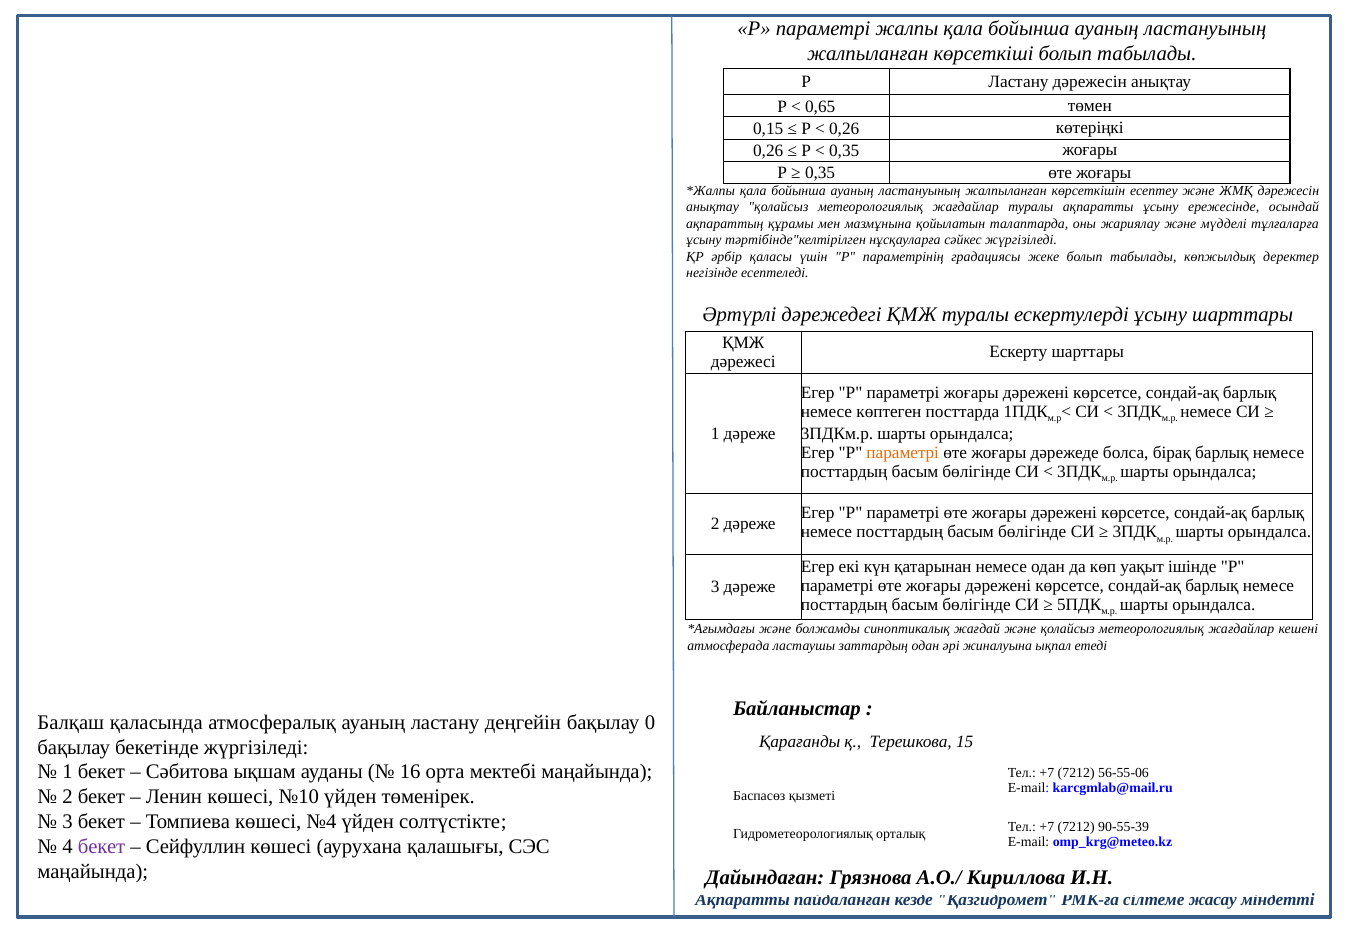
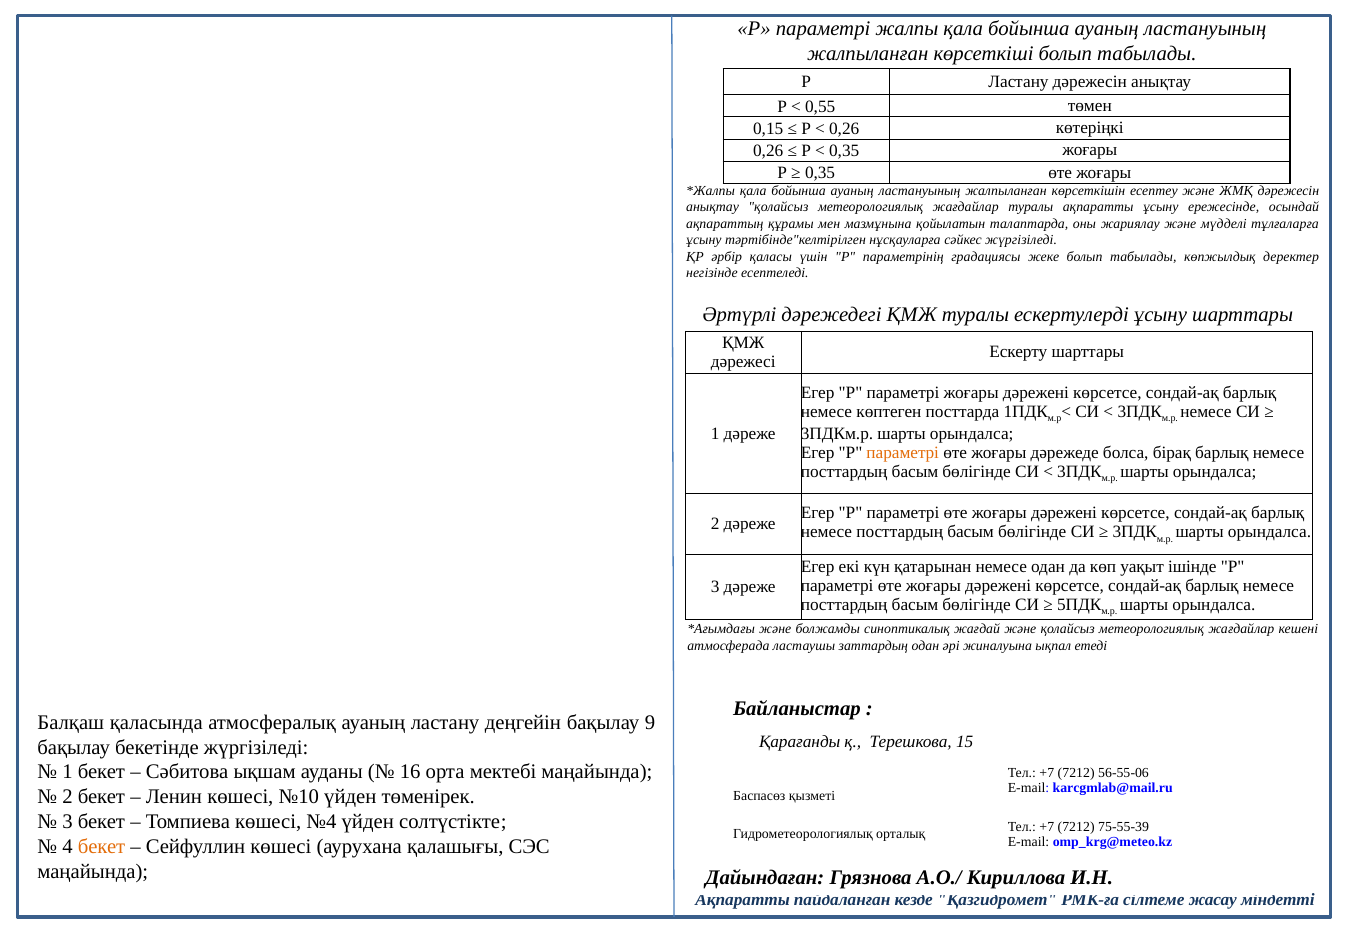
0,65: 0,65 -> 0,55 (820, 106)
0: 0 -> 9 (650, 723)
90-55-39: 90-55-39 -> 75-55-39 (1124, 827)
бекет colour: purple -> orange (102, 847)
